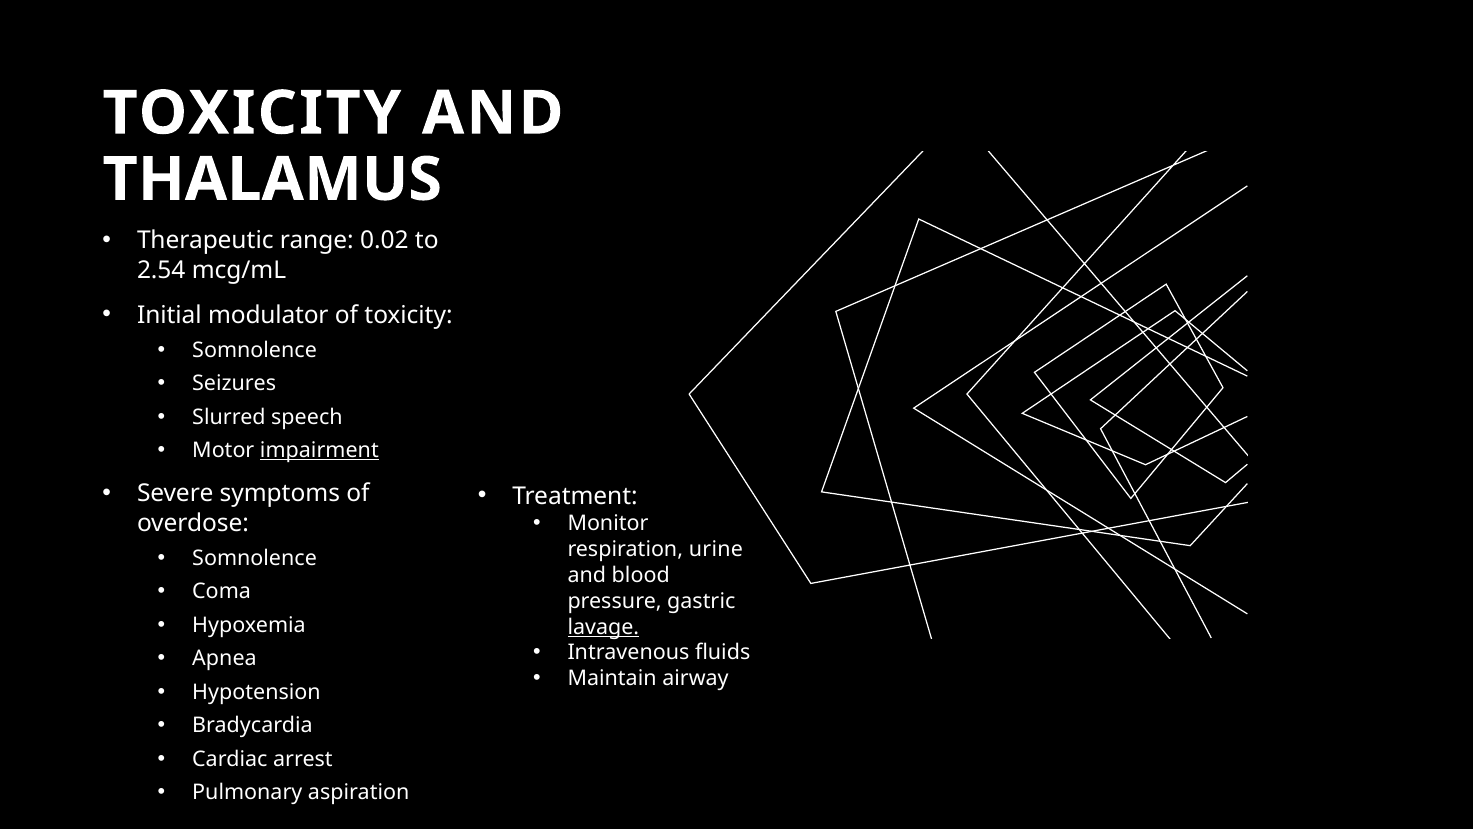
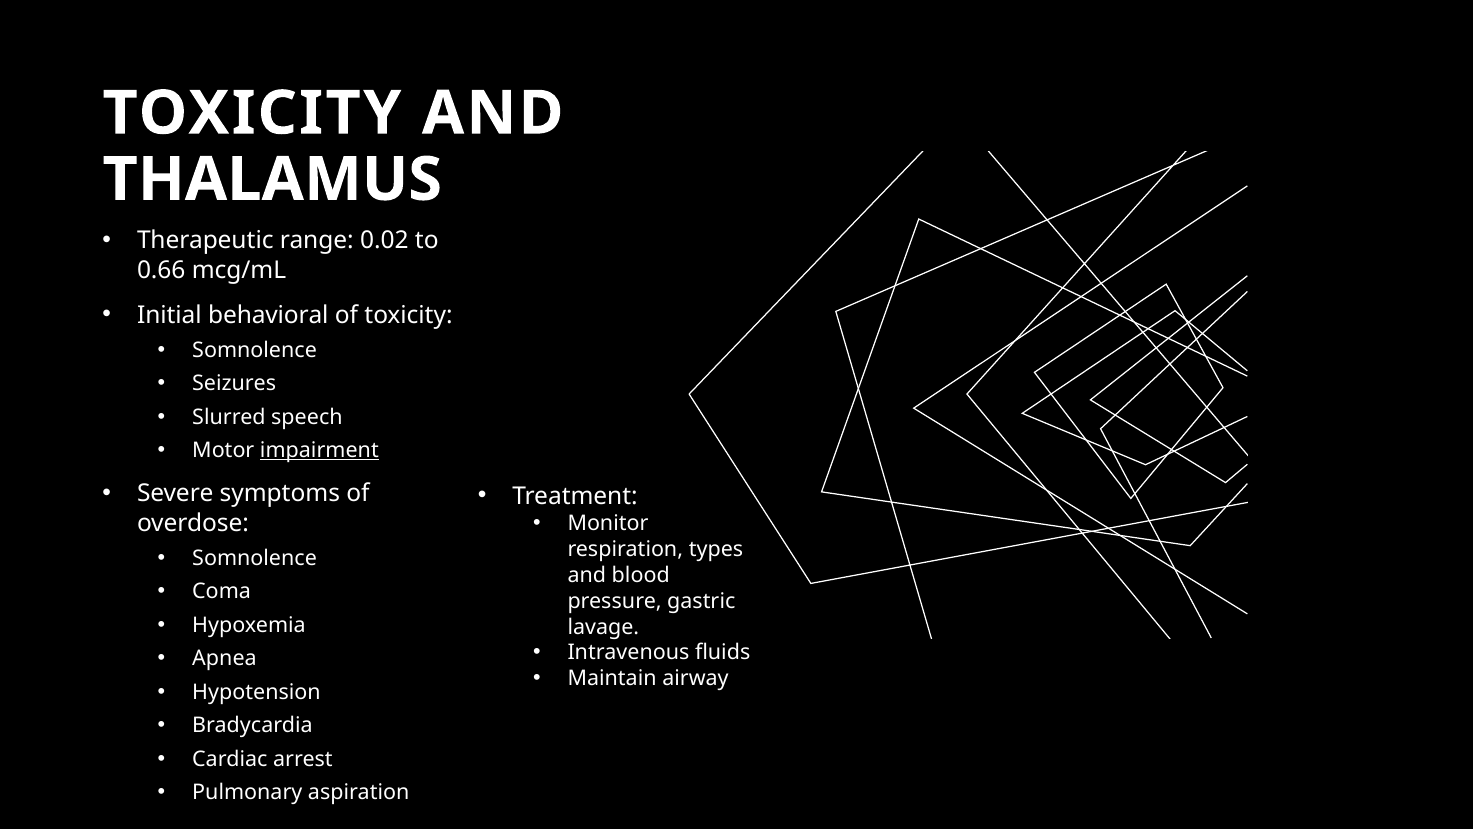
2.54: 2.54 -> 0.66 (161, 270)
modulator: modulator -> behavioral (268, 315)
urine: urine -> types (716, 549)
lavage underline: present -> none (603, 627)
